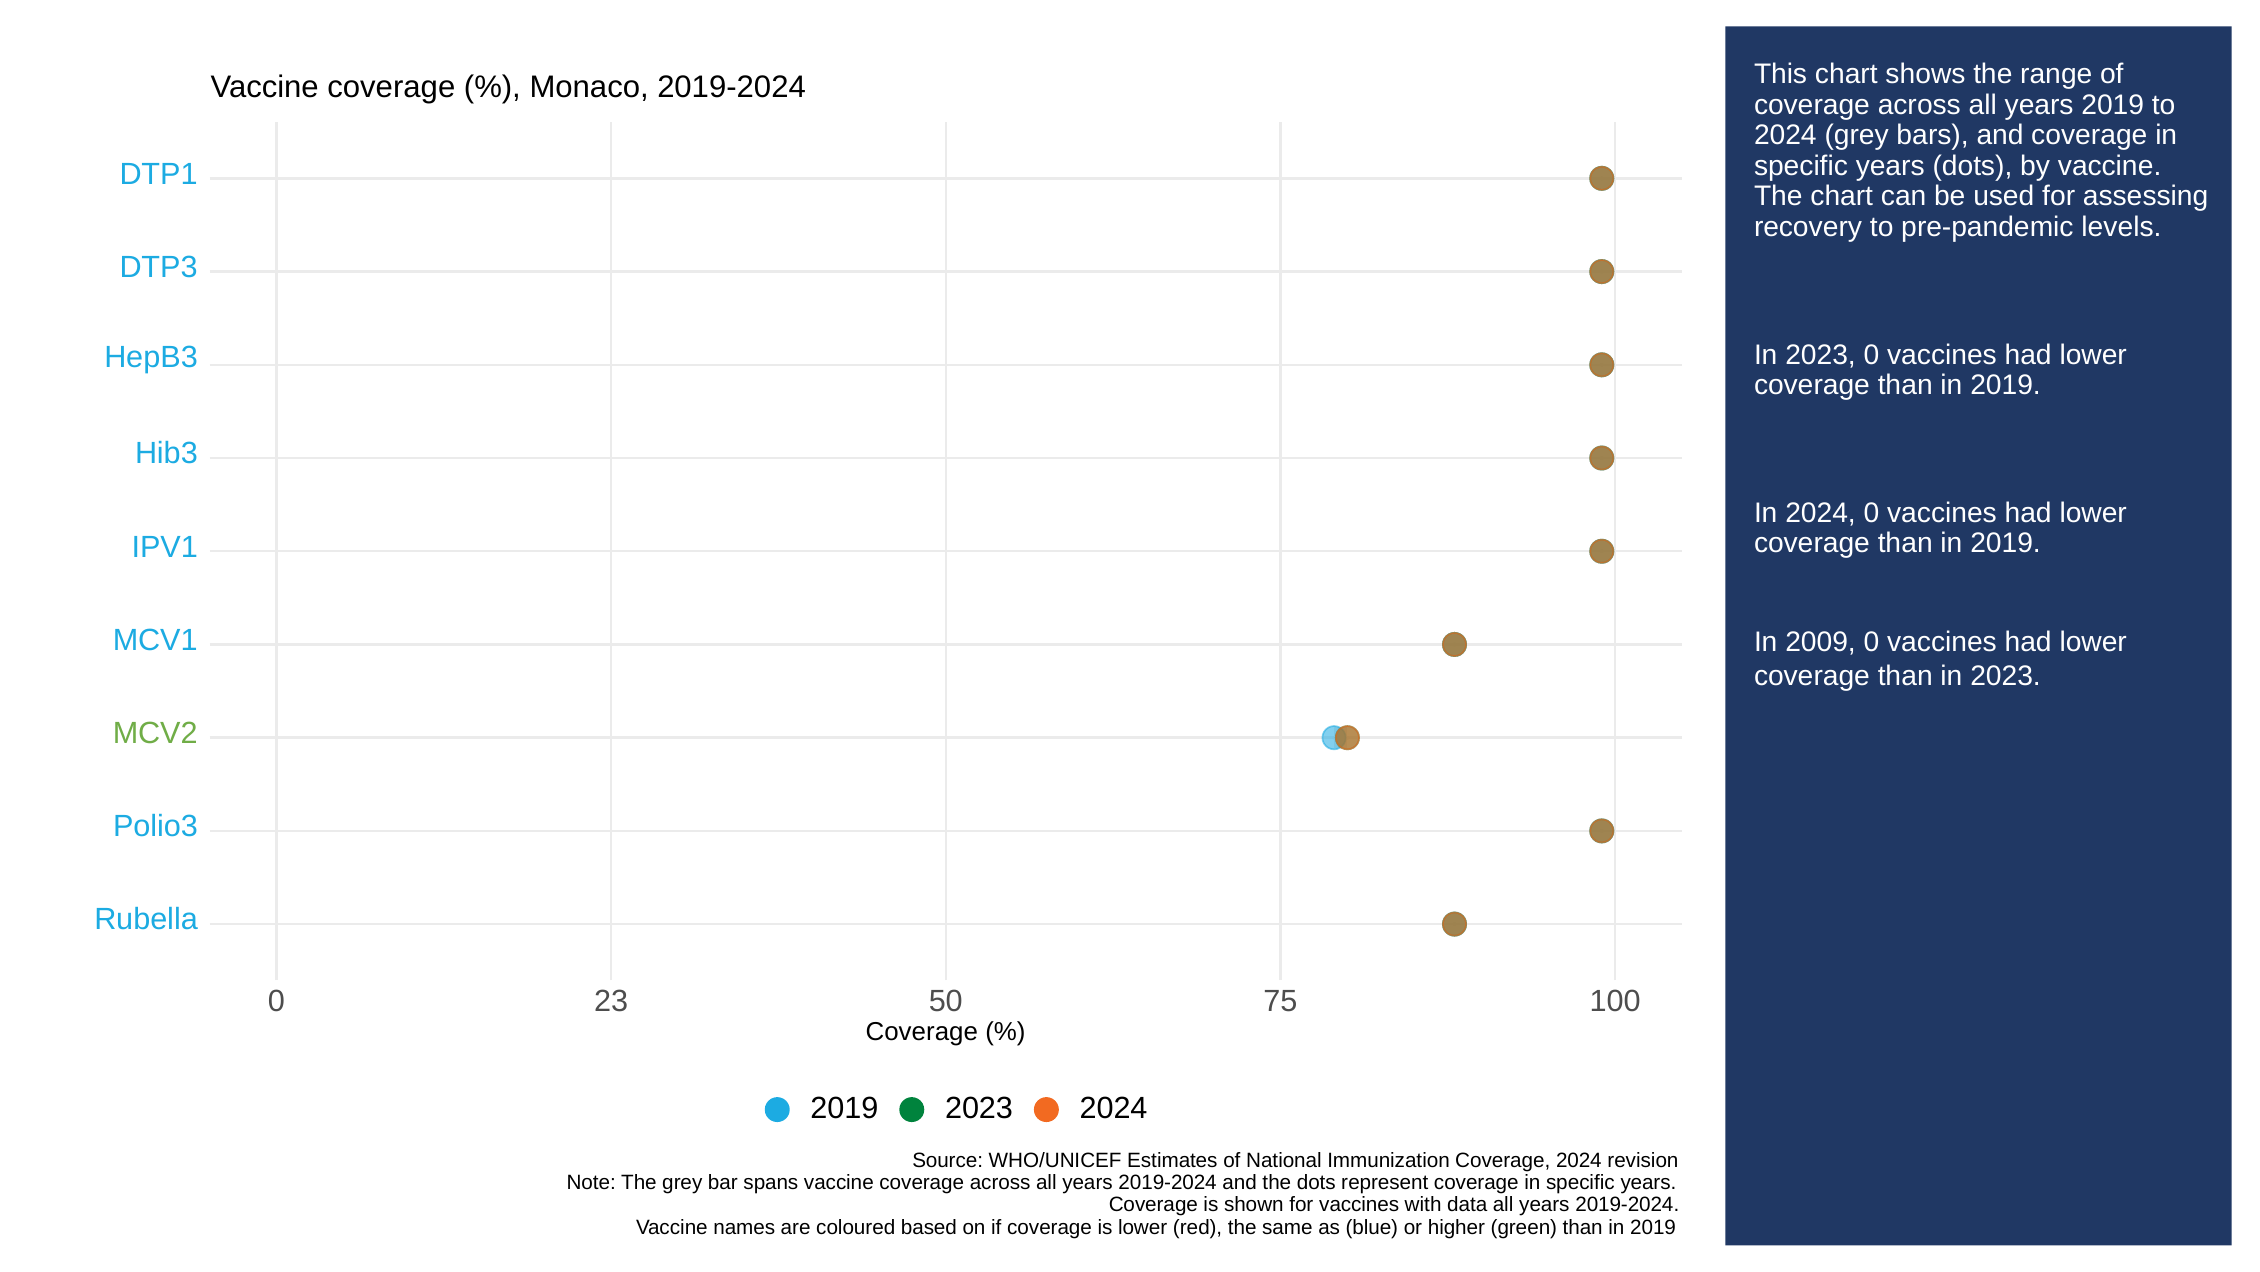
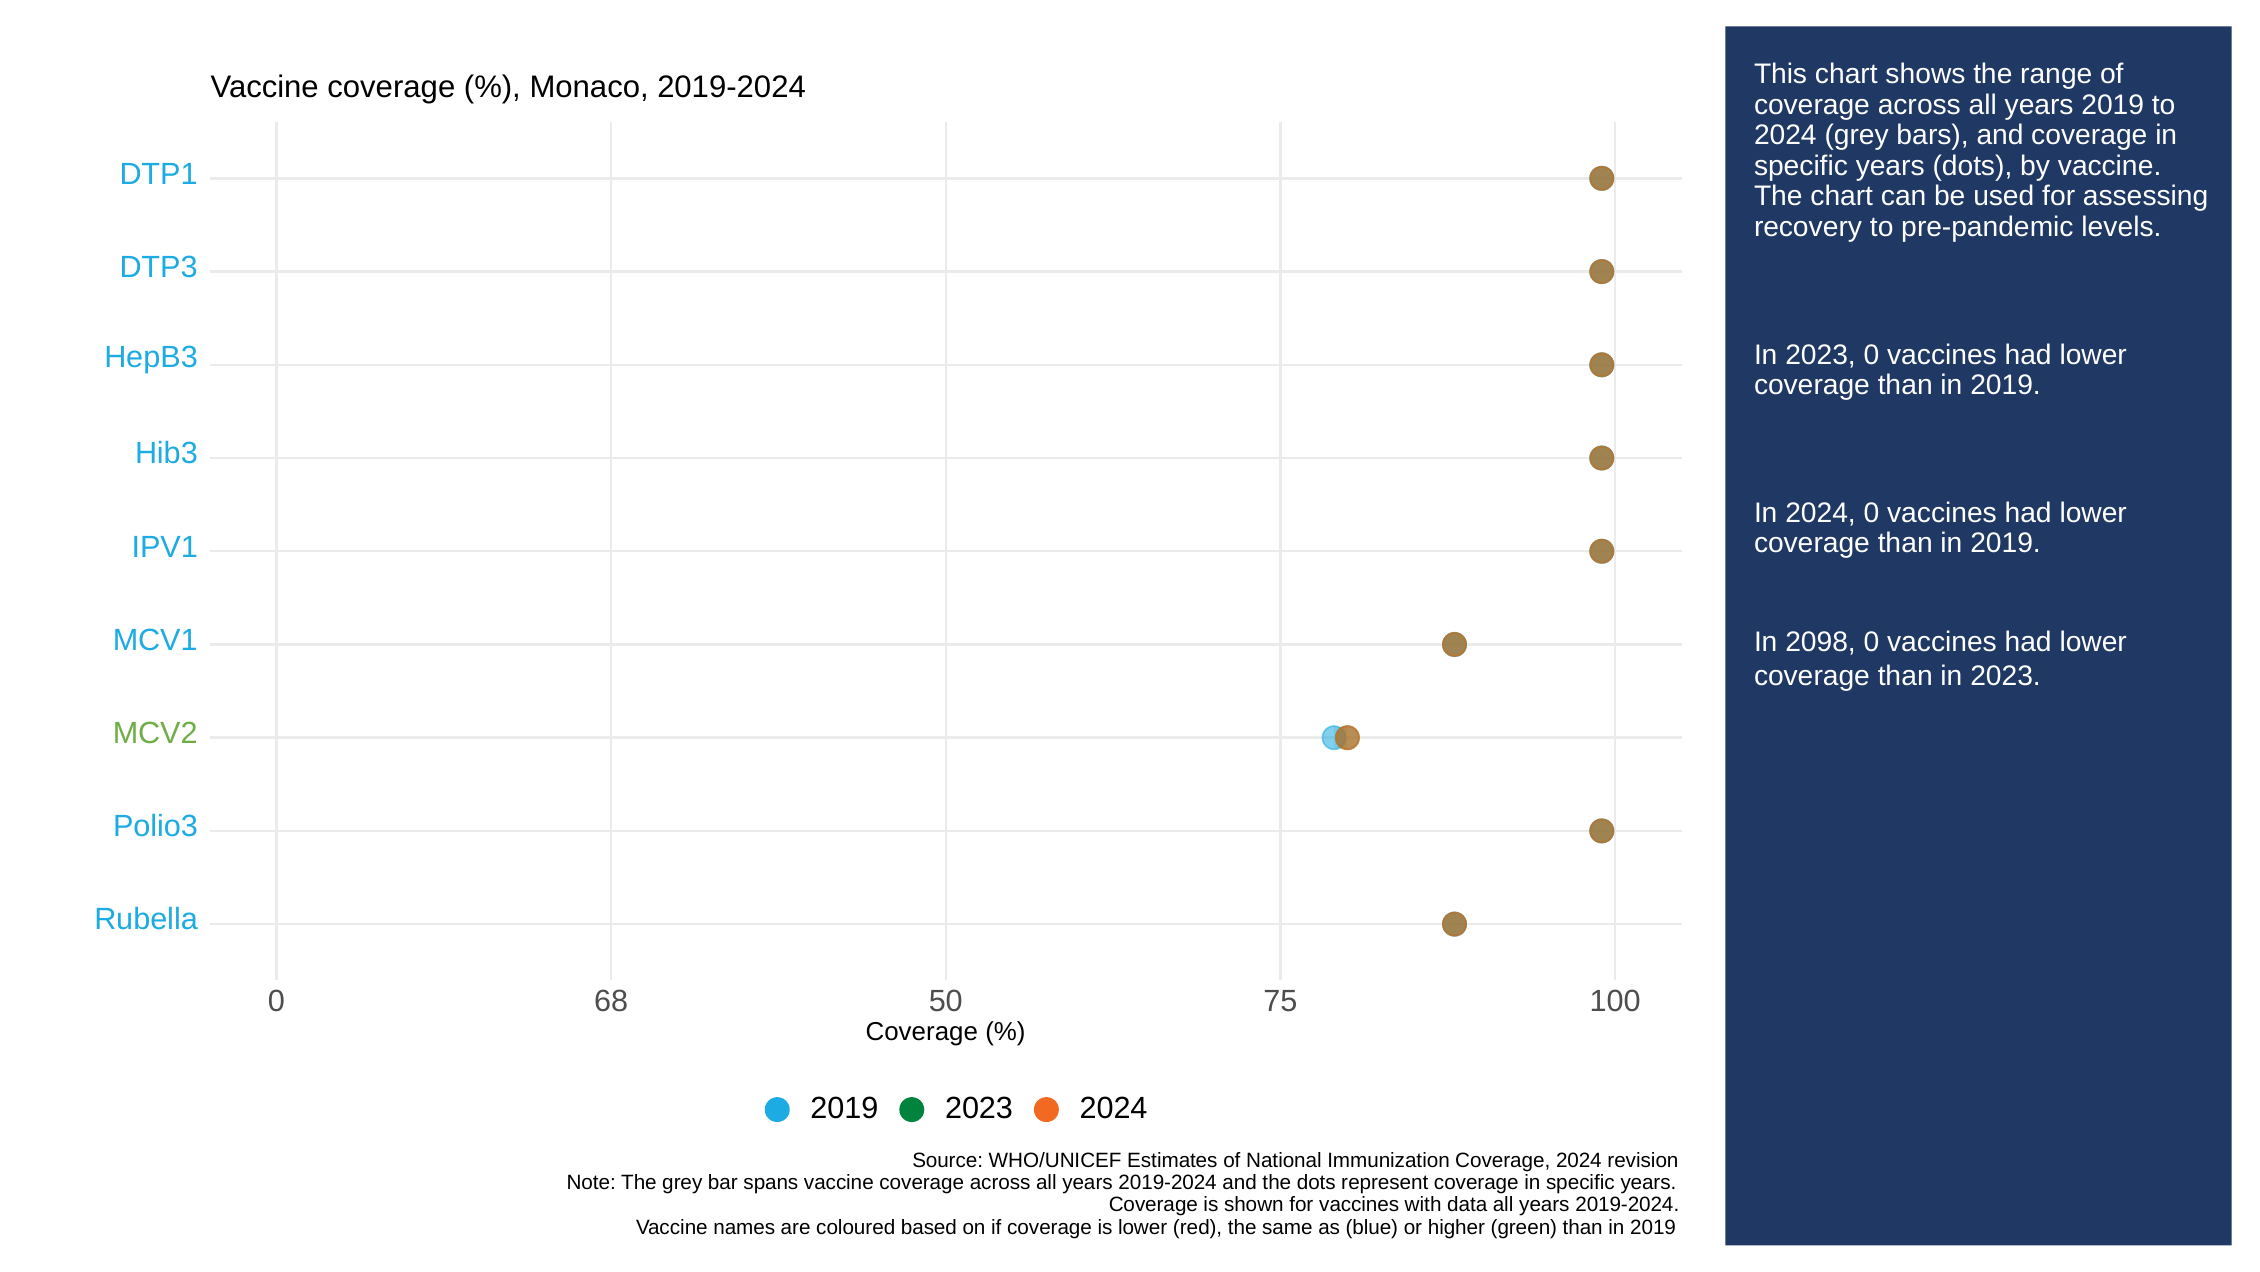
2009: 2009 -> 2098 (1821, 641)
23: 23 -> 68 (611, 1001)
